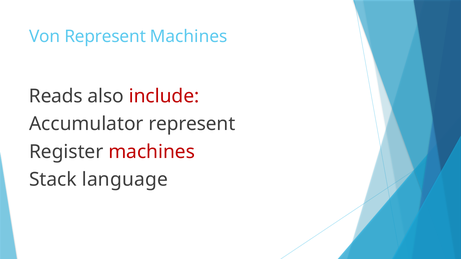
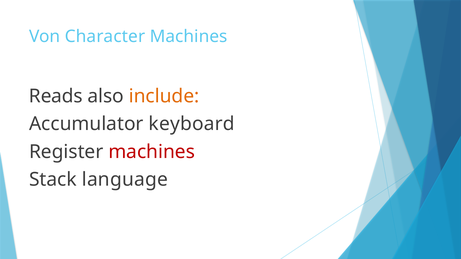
Von Represent: Represent -> Character (105, 36)
include colour: red -> orange (164, 96)
Accumulator represent: represent -> keyboard (192, 124)
